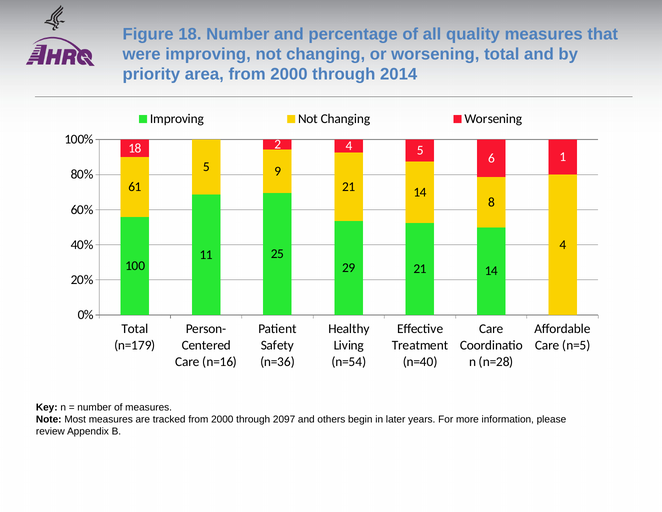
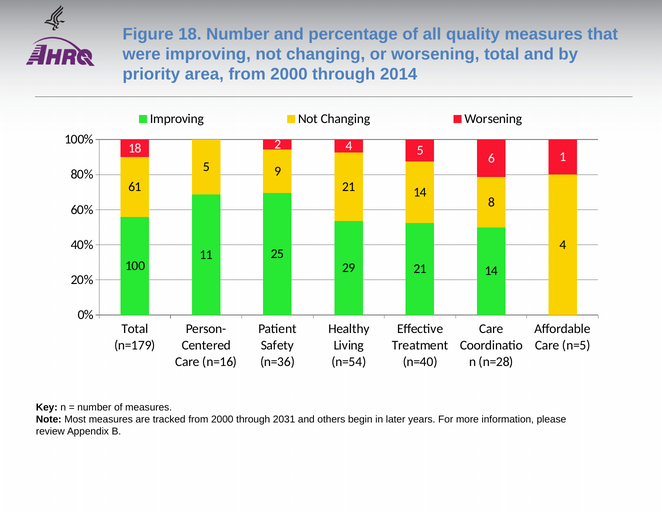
2097: 2097 -> 2031 (284, 419)
